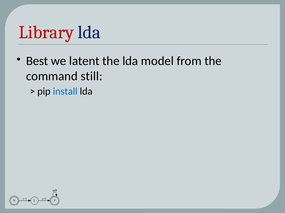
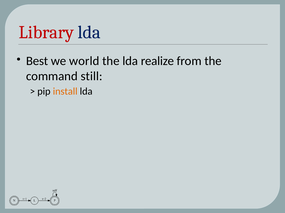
latent: latent -> world (84, 61)
model: model -> realize (157, 61)
install colour: blue -> orange (65, 92)
